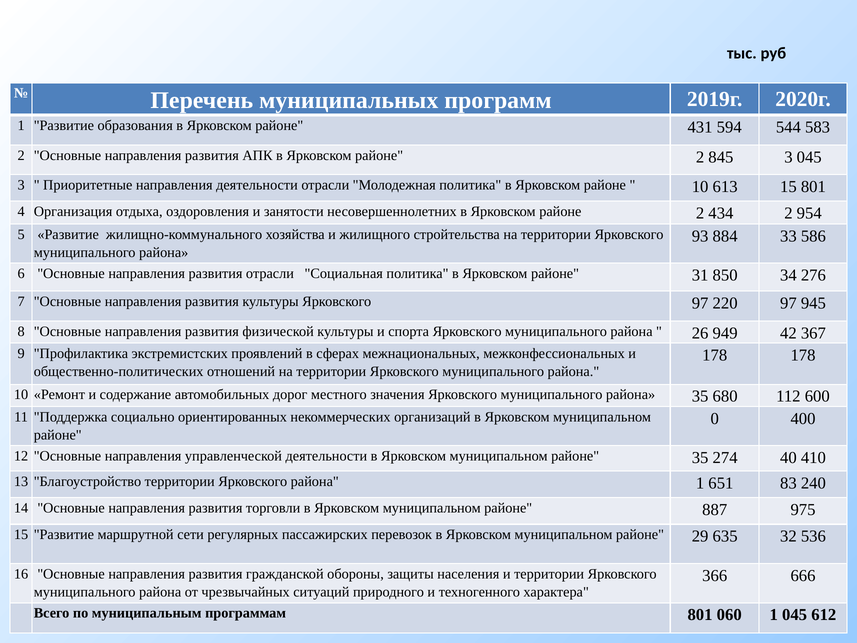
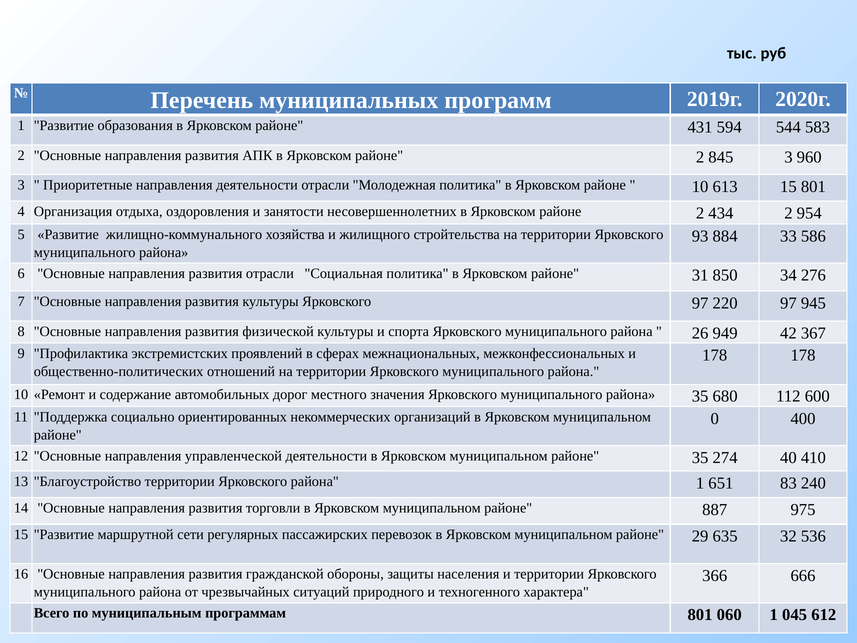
3 045: 045 -> 960 (809, 157)
